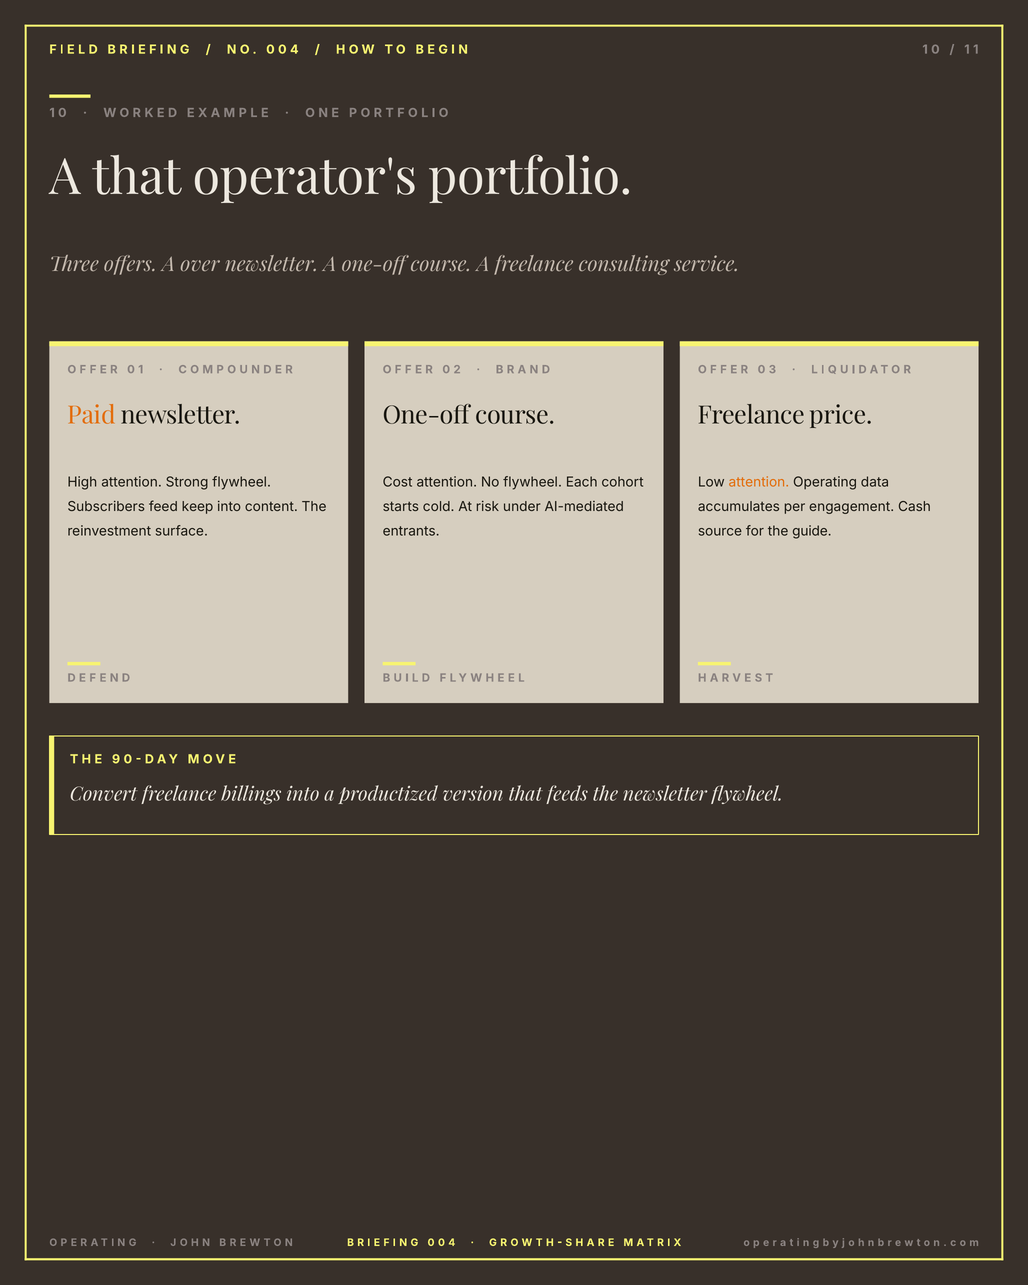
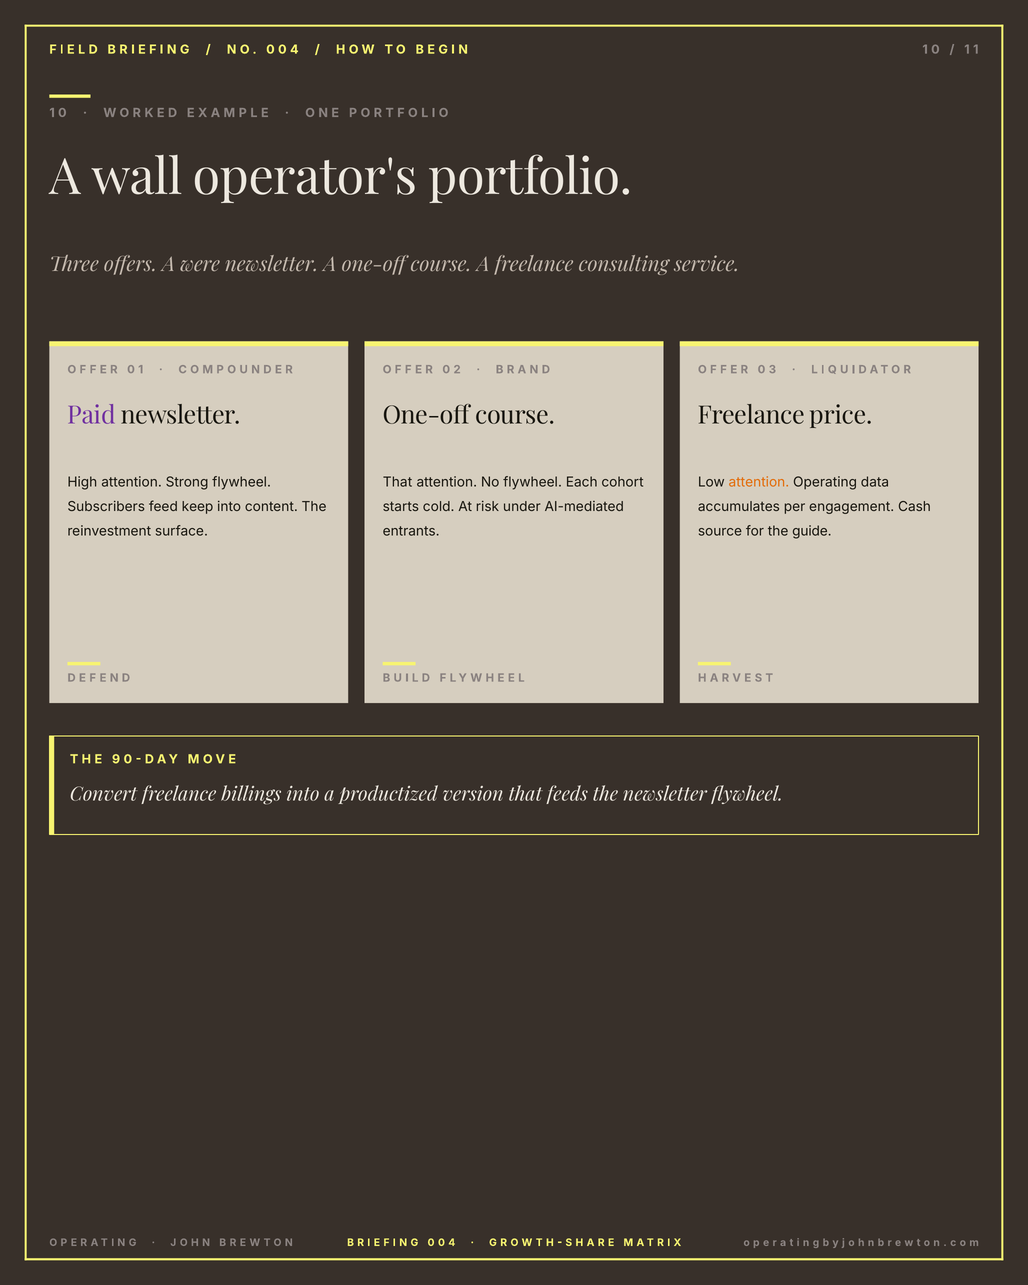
A that: that -> wall (137, 178)
over: over -> were (200, 265)
Paid colour: orange -> purple (91, 416)
Cost: Cost -> That (398, 482)
